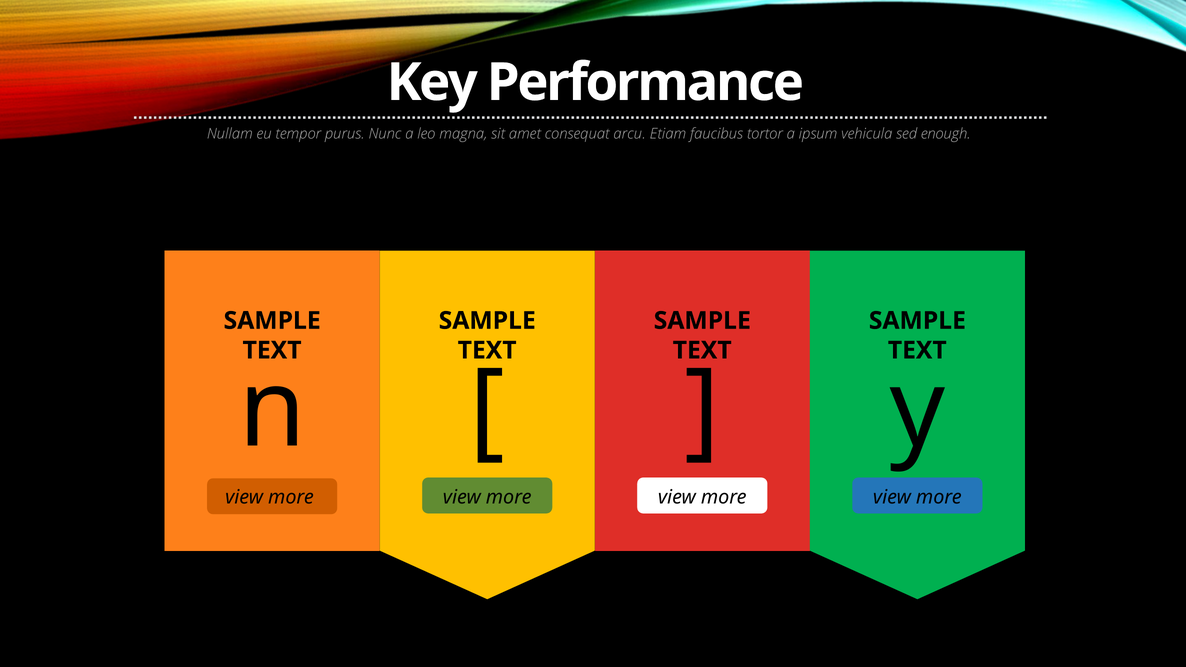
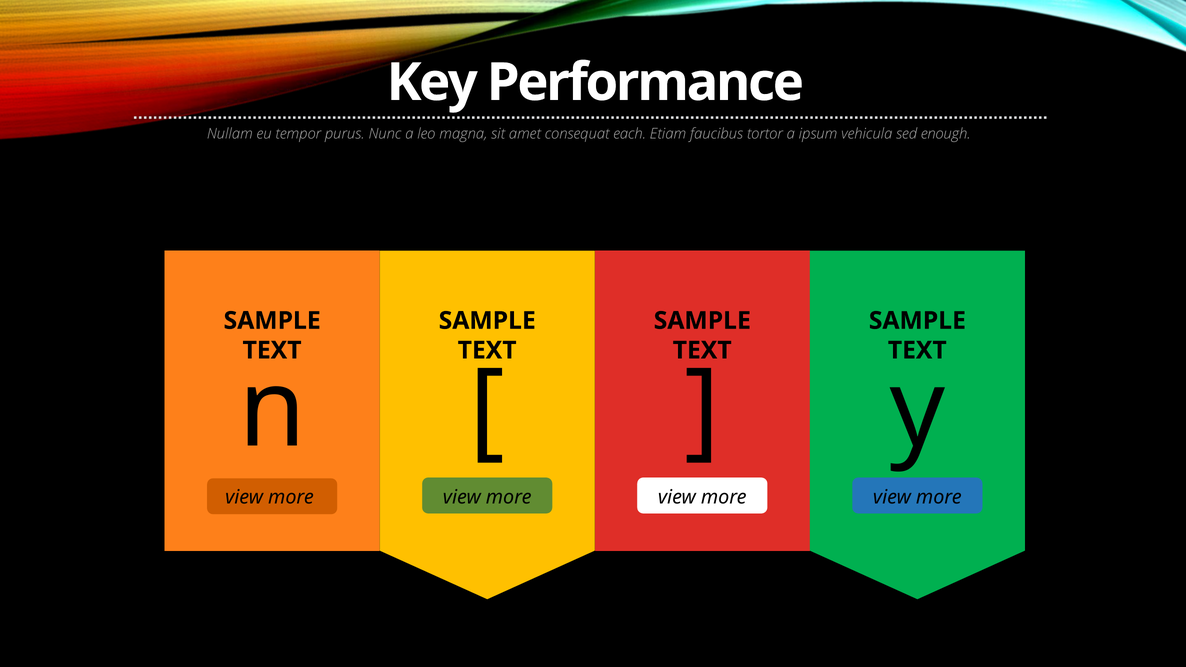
arcu: arcu -> each (630, 134)
